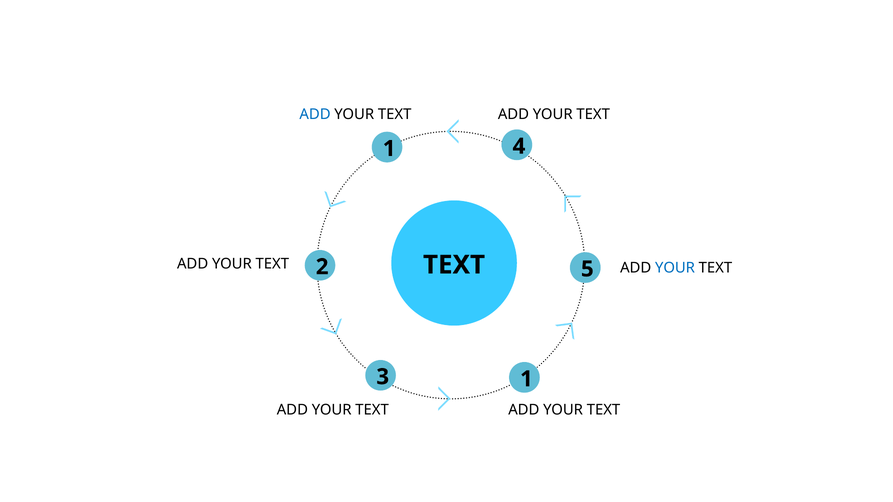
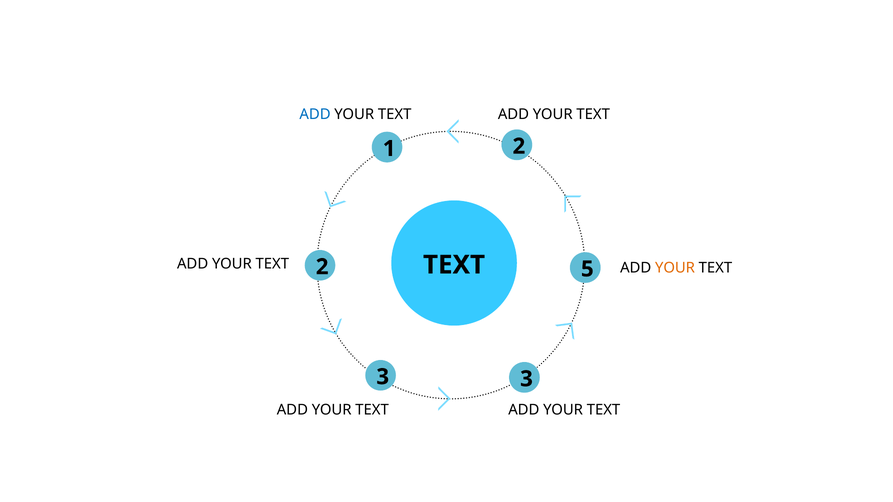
1 4: 4 -> 2 (519, 146)
YOUR colour: blue -> orange (675, 268)
3 1: 1 -> 3 (526, 379)
